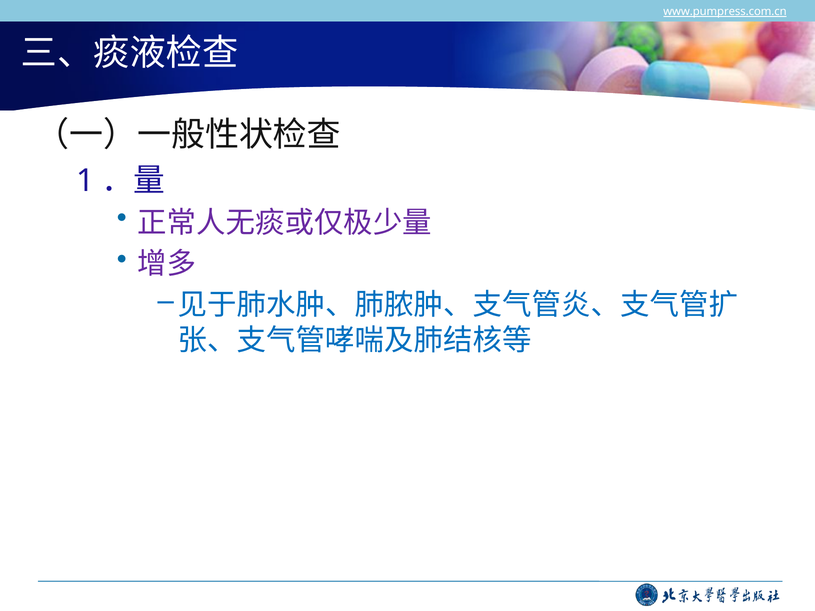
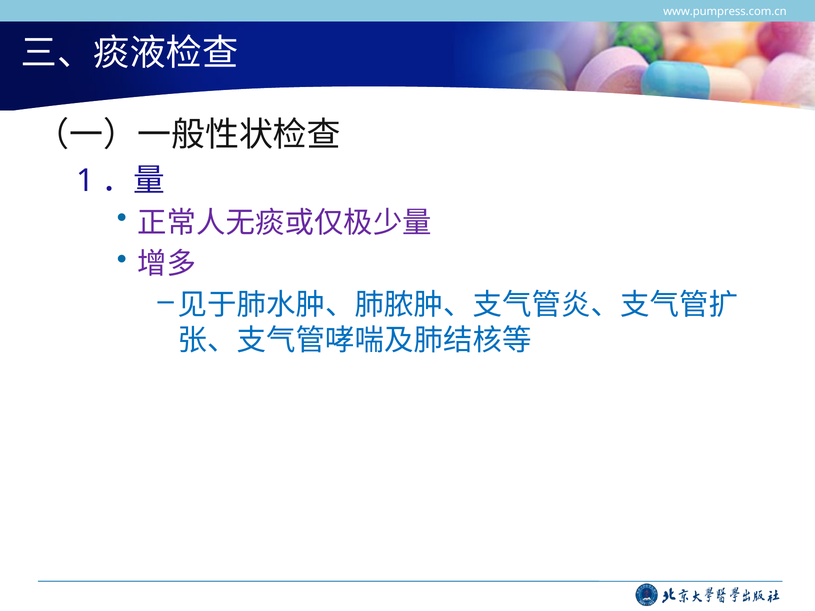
www.pumpress.com.cn underline: present -> none (725, 12)
